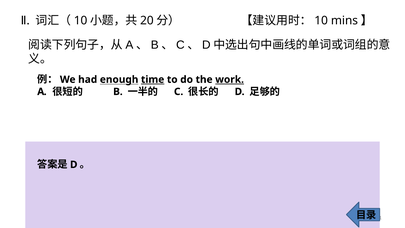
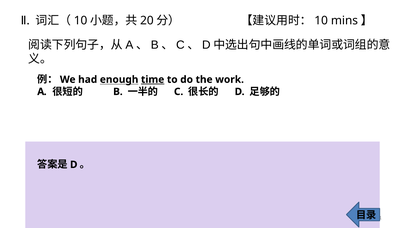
work underline: present -> none (230, 79)
